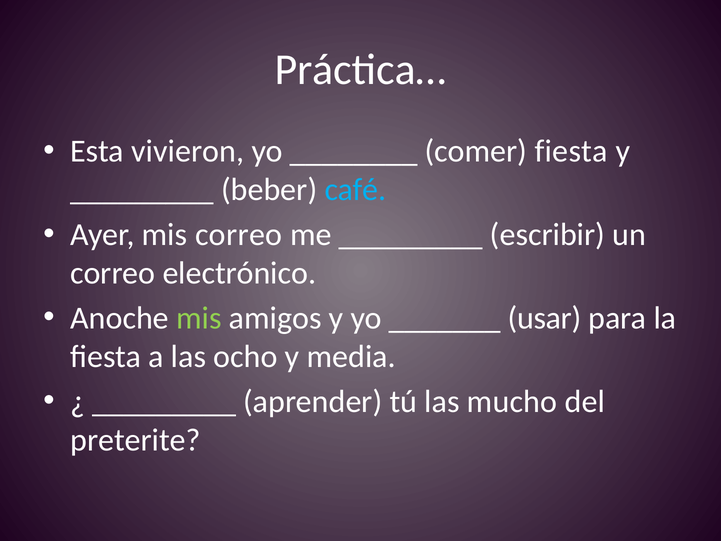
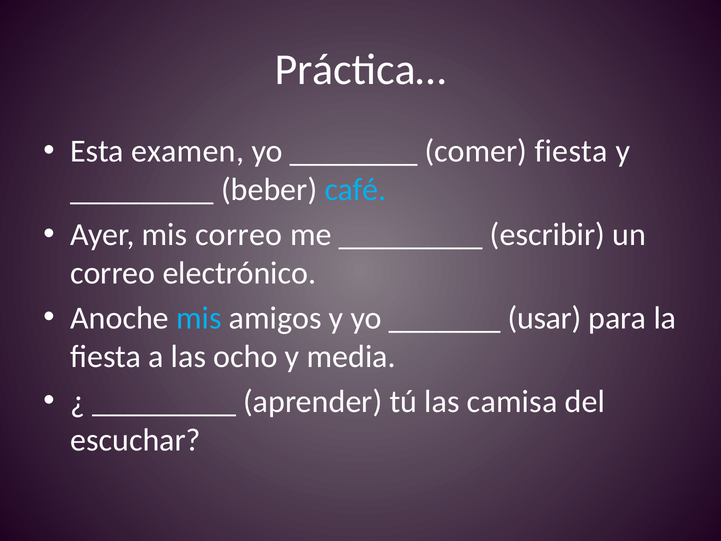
vivieron: vivieron -> examen (188, 151)
mis colour: light green -> light blue (199, 318)
mucho: mucho -> camisa (512, 401)
preterite: preterite -> escuchar (135, 440)
